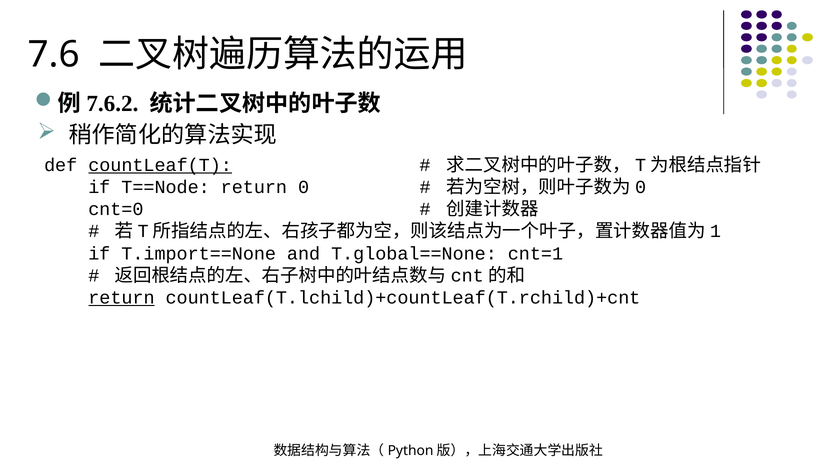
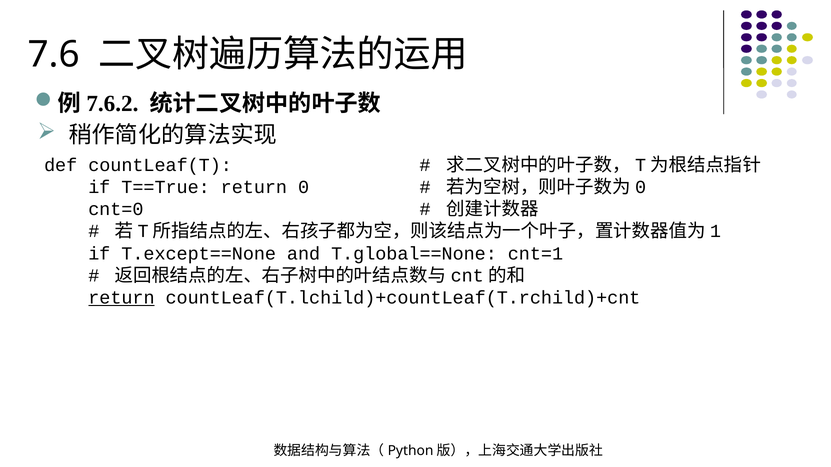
countLeaf(T underline: present -> none (160, 165)
T==Node: T==Node -> T==True (166, 187)
T.import==None: T.import==None -> T.except==None (199, 254)
